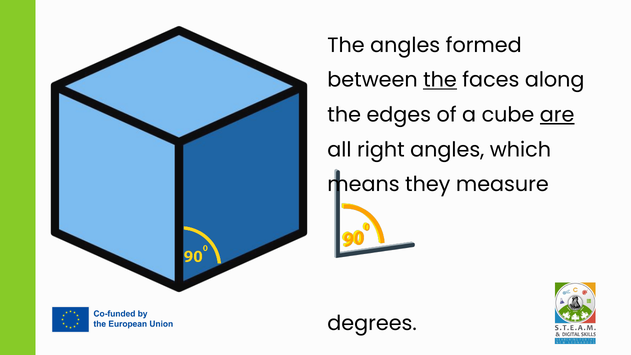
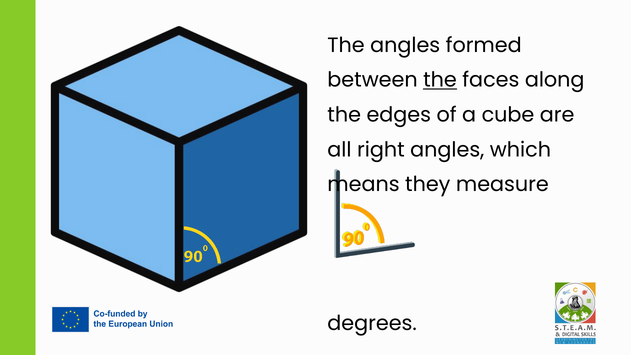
are underline: present -> none (557, 115)
